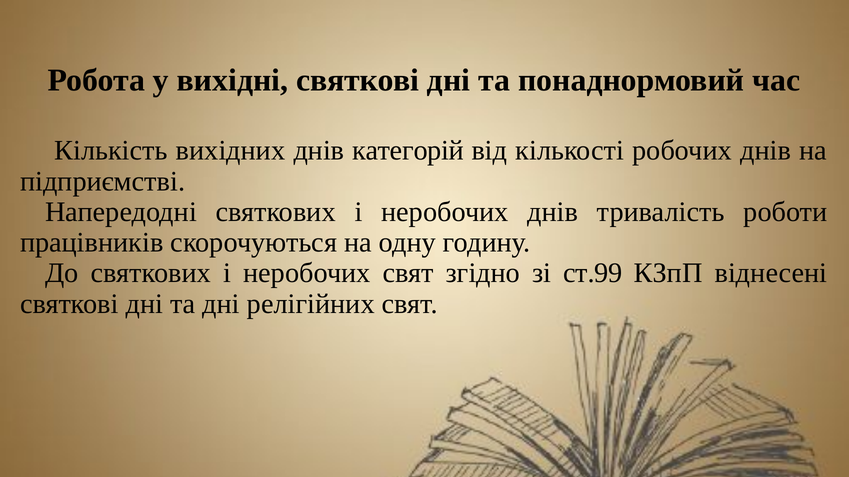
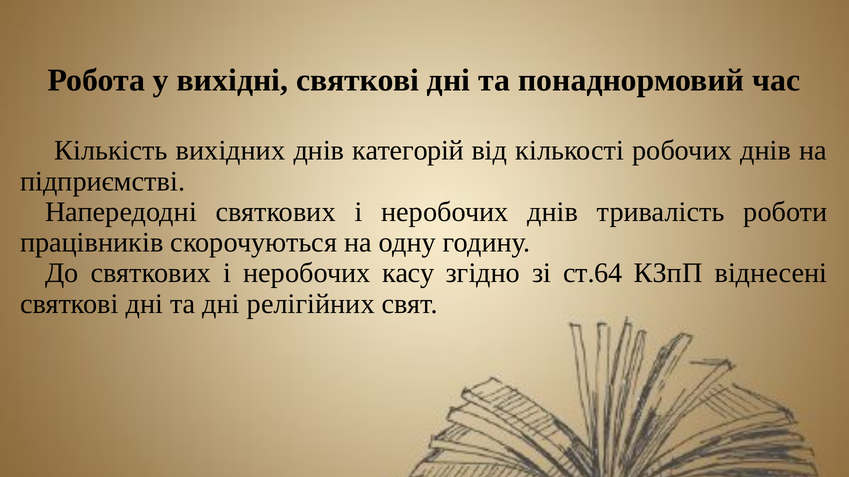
неробочих свят: свят -> касу (408, 273)
ст.99: ст.99 -> ст.64 (593, 273)
